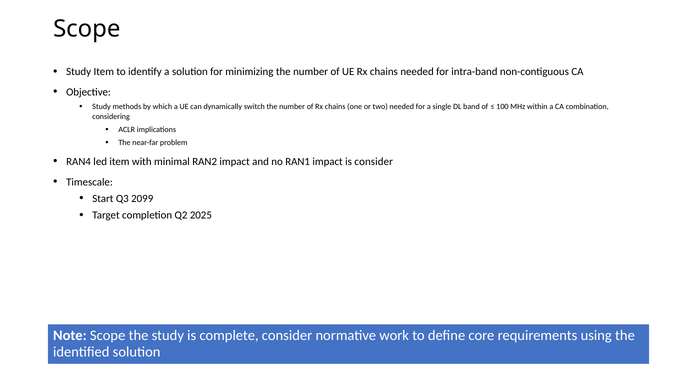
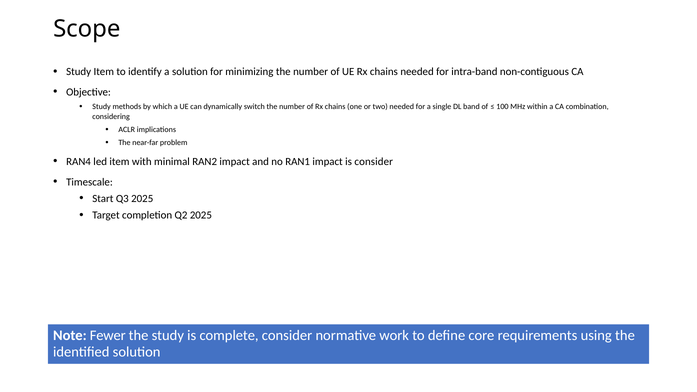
Q3 2099: 2099 -> 2025 (142, 199)
Note Scope: Scope -> Fewer (108, 335)
